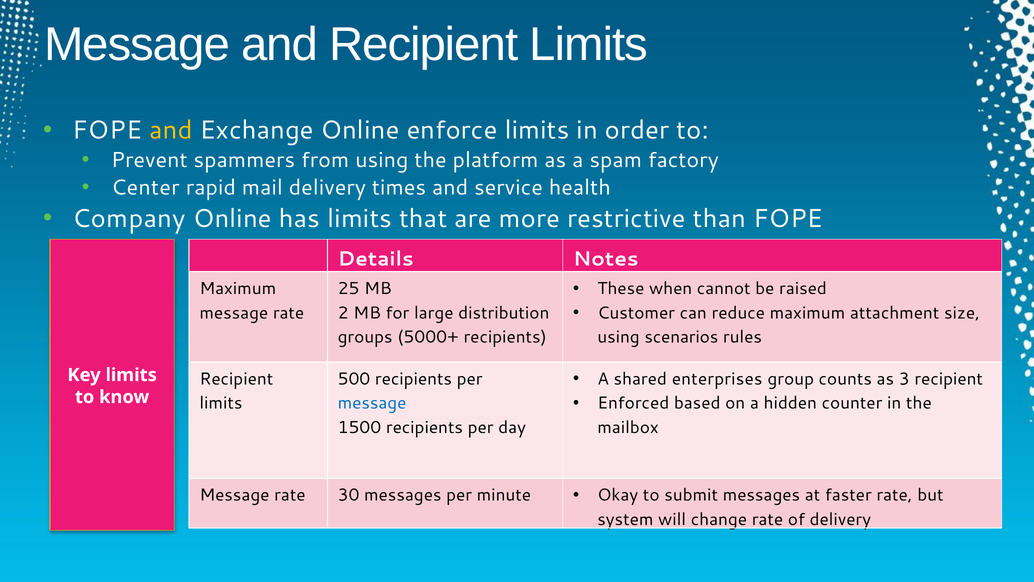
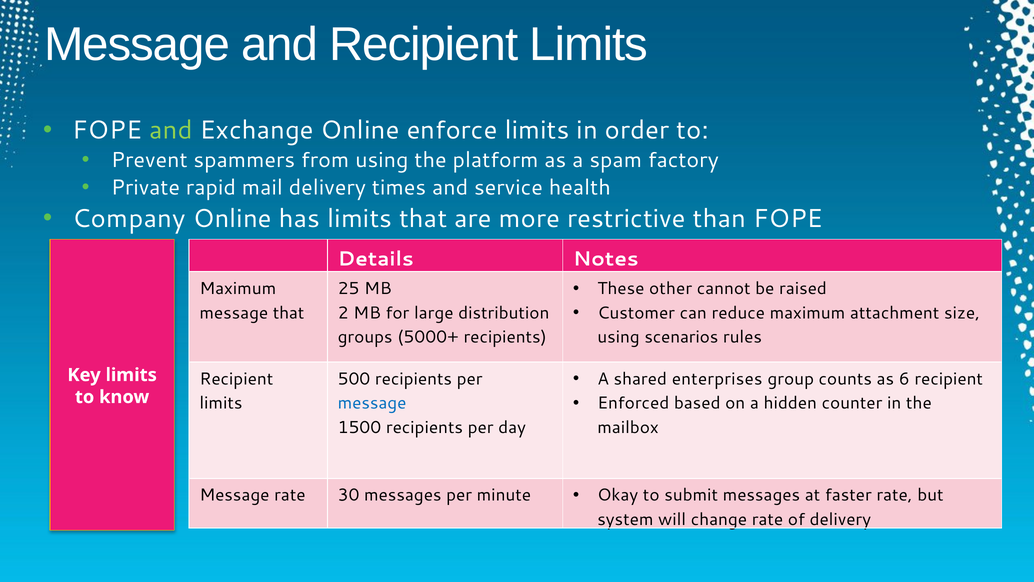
and colour: yellow -> light green (171, 130)
Center: Center -> Private (145, 188)
when: when -> other (671, 288)
rate: rate -> that (289, 313)
3: 3 -> 6 (904, 379)
